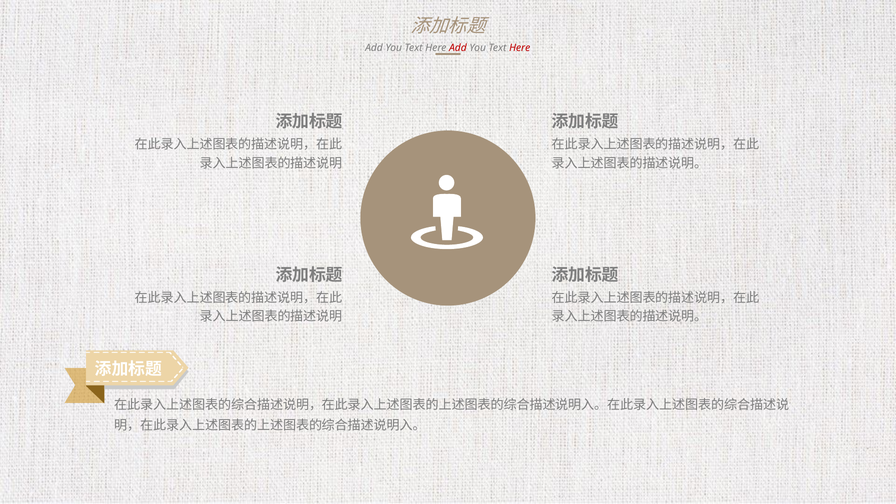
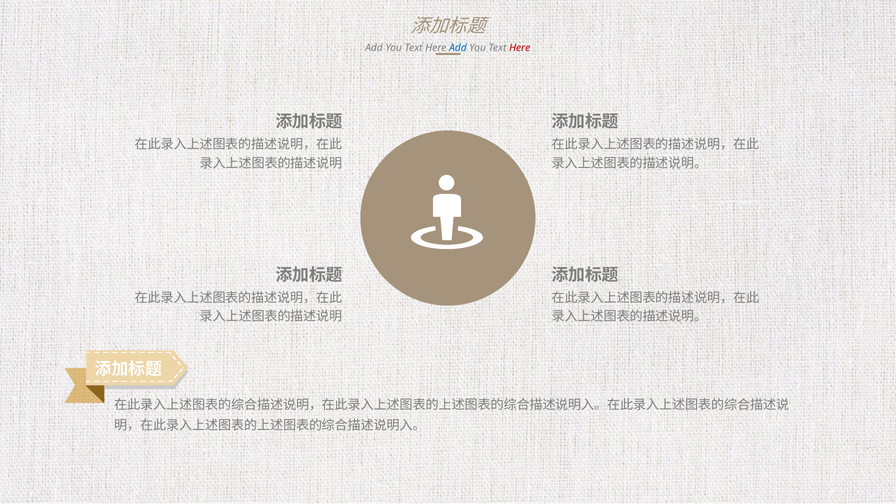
Add colour: red -> blue (458, 48)
